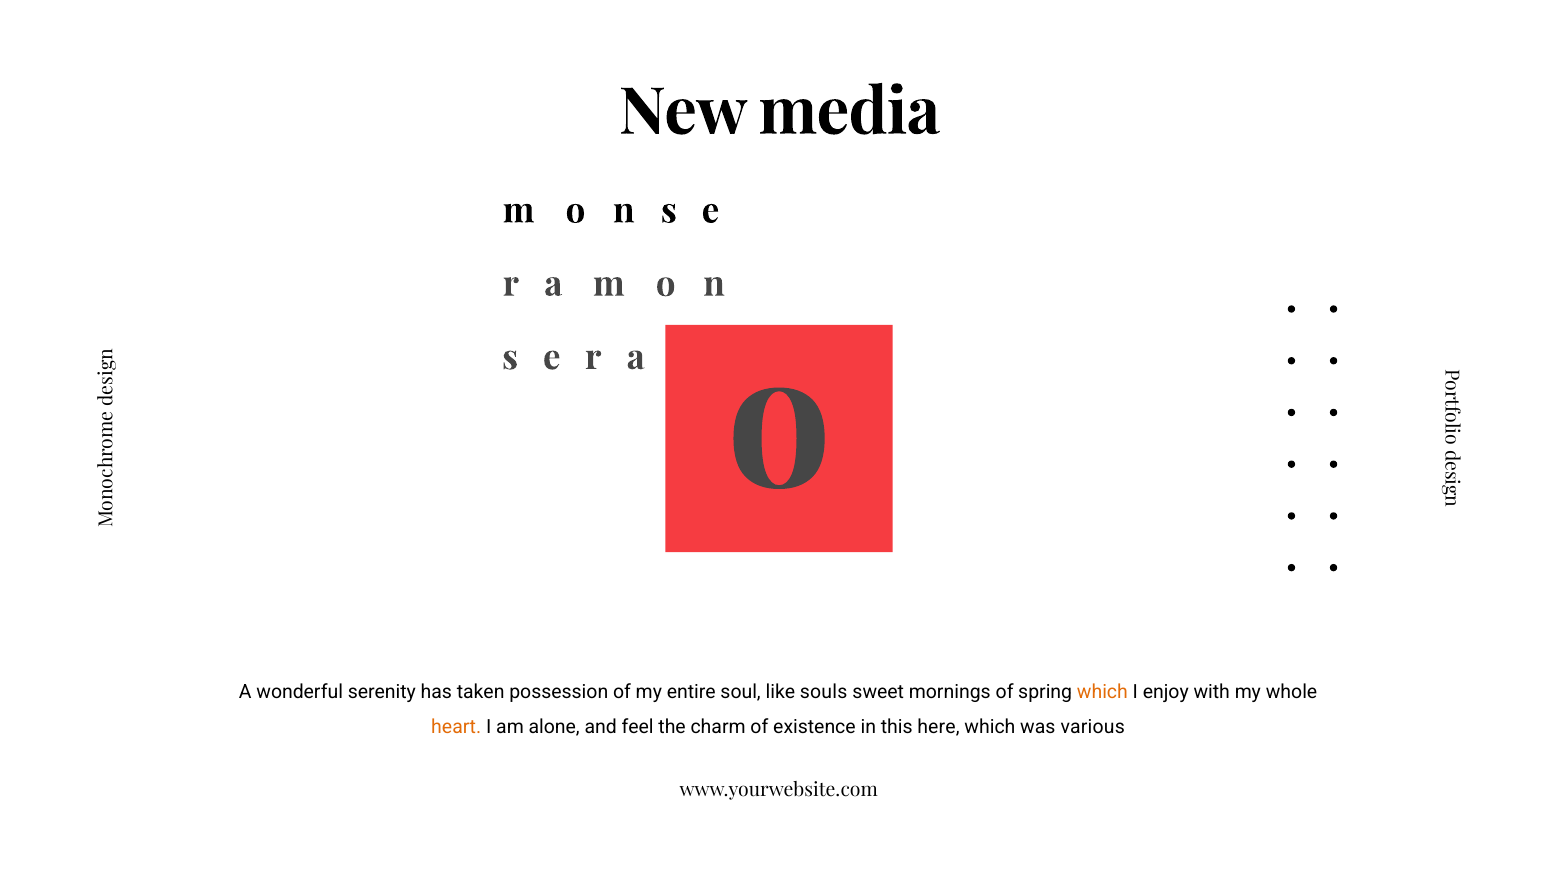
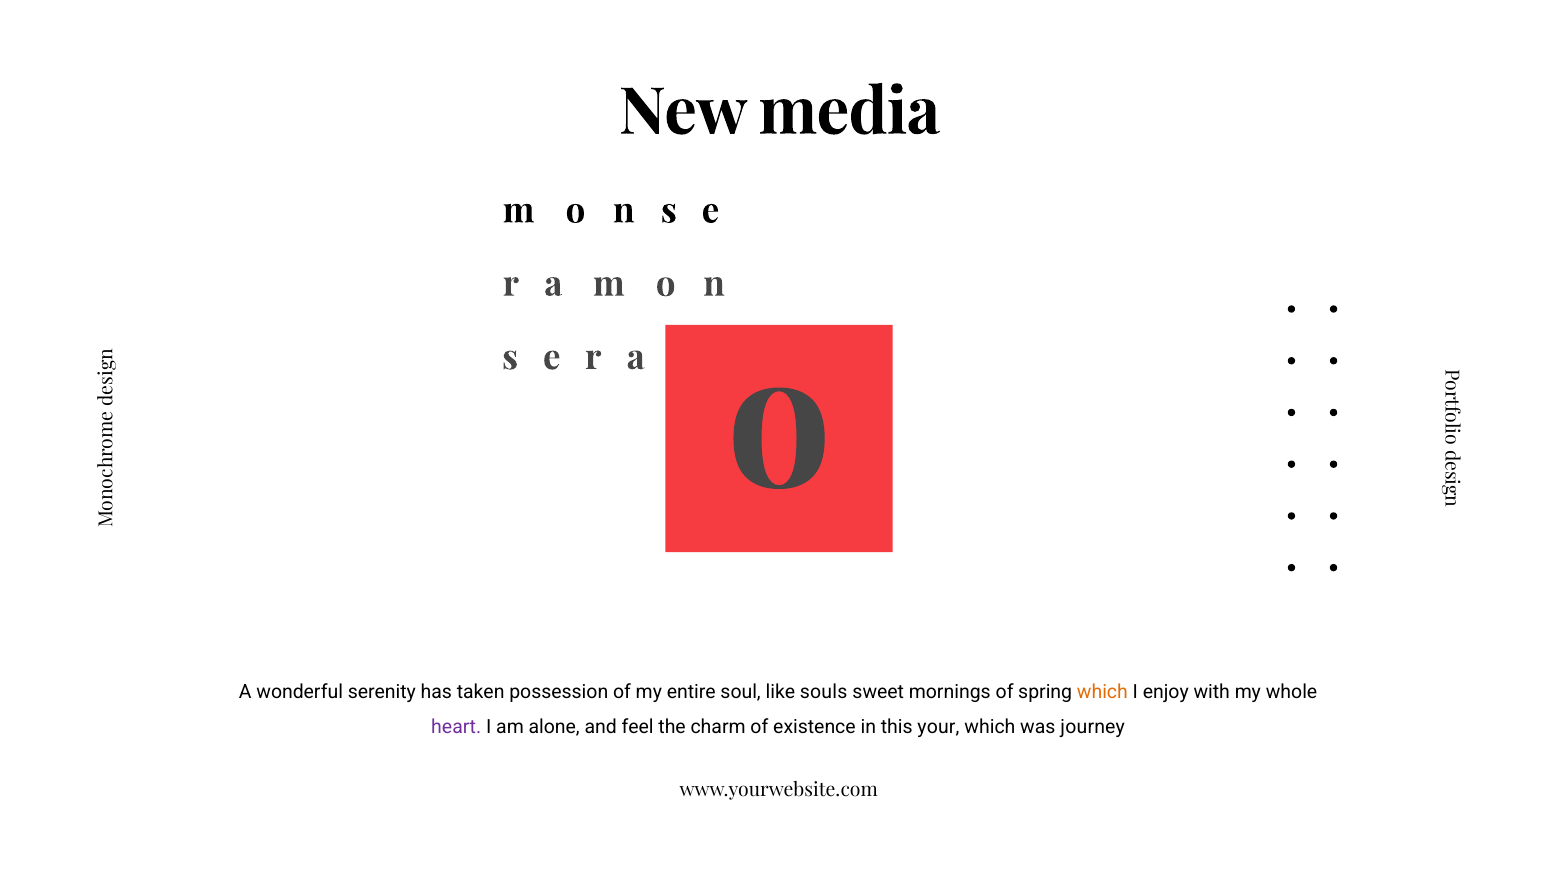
heart colour: orange -> purple (456, 727)
here: here -> your (938, 727)
various: various -> journey (1093, 727)
